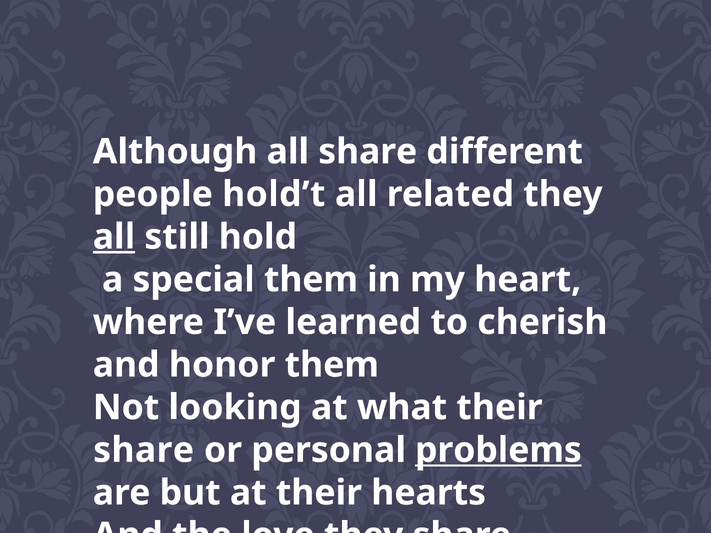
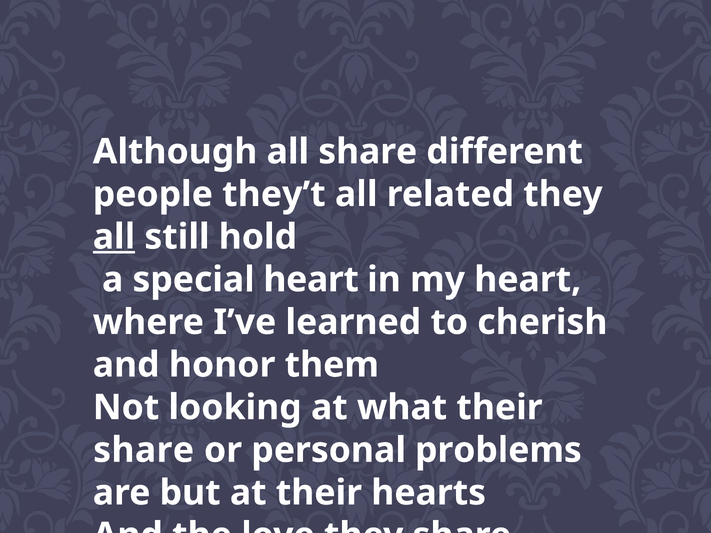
hold’t: hold’t -> they’t (274, 194)
special them: them -> heart (311, 280)
problems underline: present -> none (498, 450)
